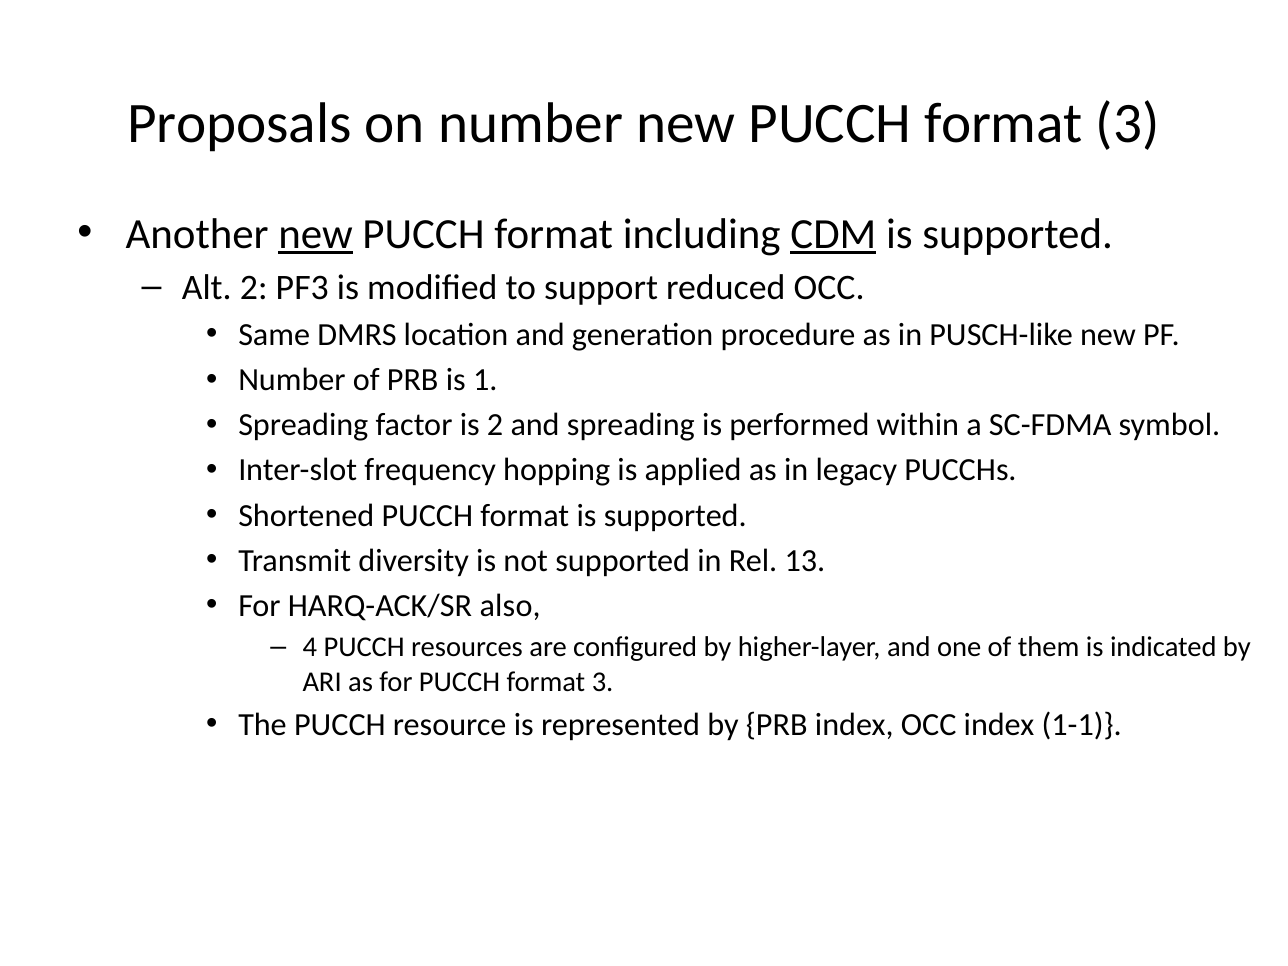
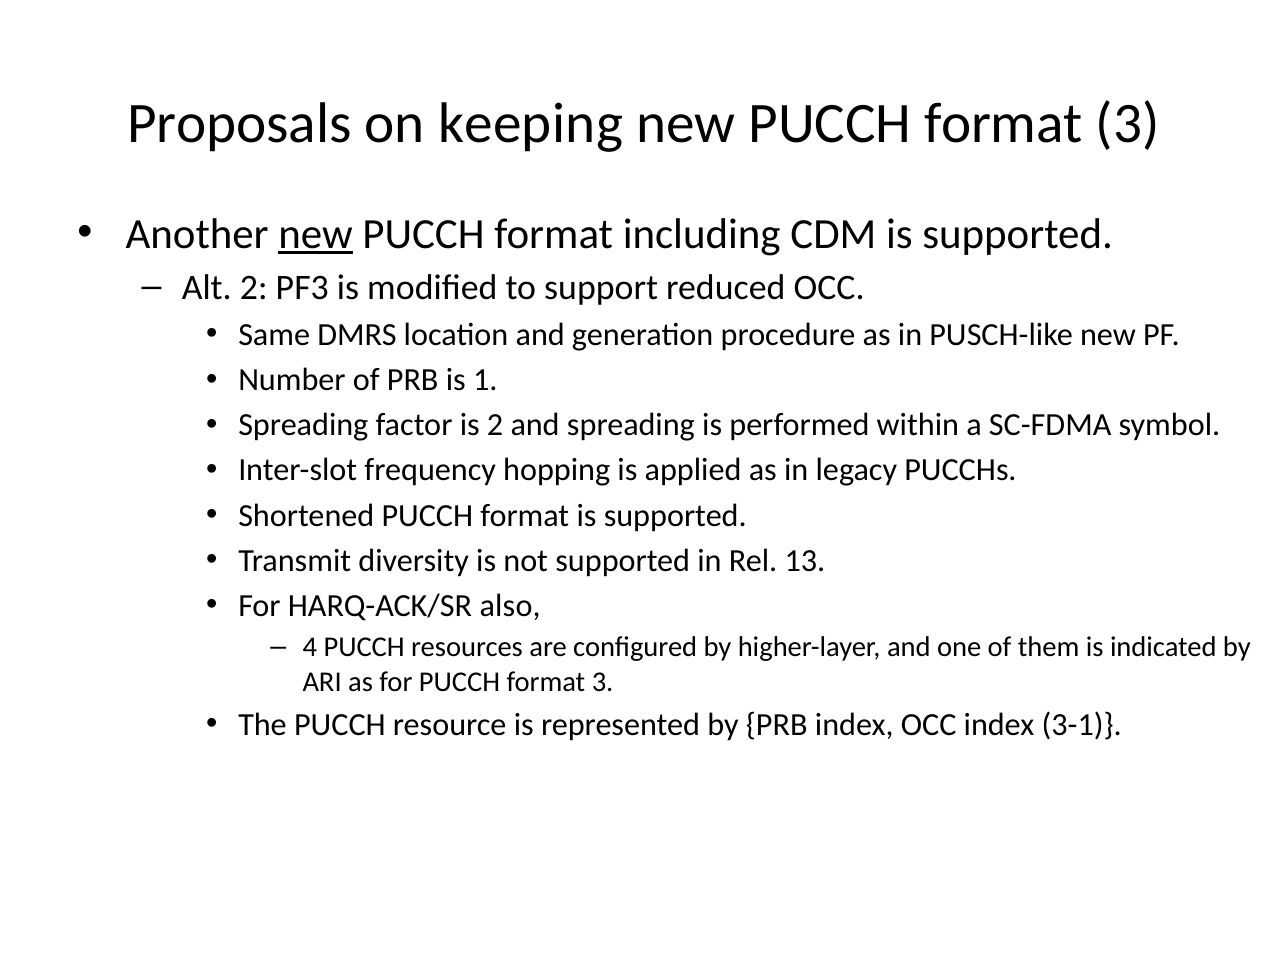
on number: number -> keeping (531, 123)
CDM underline: present -> none (833, 234)
1-1: 1-1 -> 3-1 (1082, 725)
